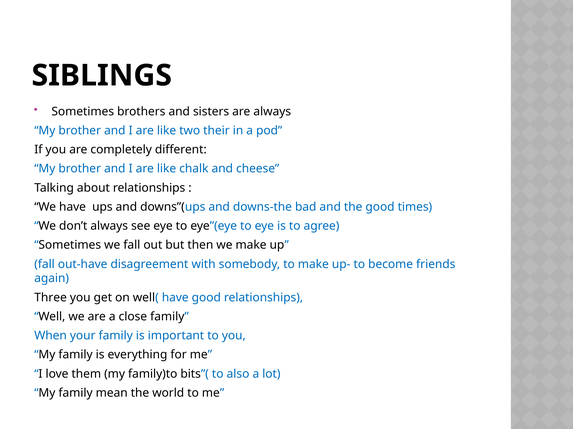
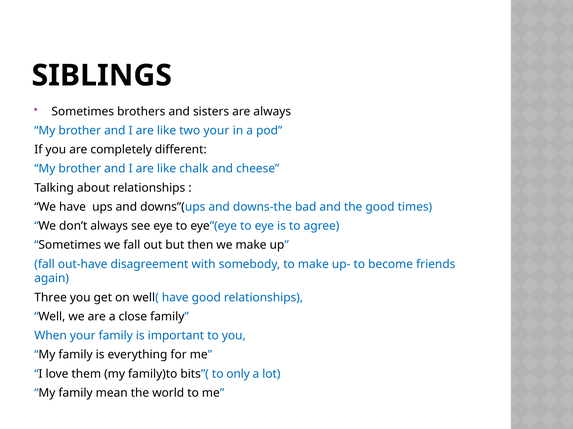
two their: their -> your (216, 131)
also: also -> only (238, 374)
